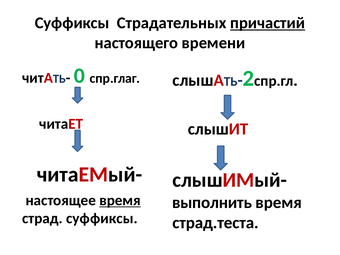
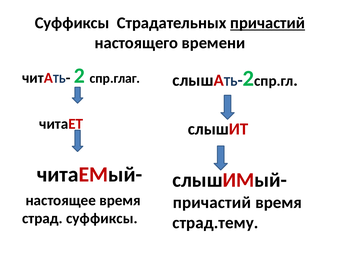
0: 0 -> 2 (79, 76)
время underline: present -> none (120, 200)
выполнить: выполнить -> причастий (212, 202)
страд.теста: страд.теста -> страд.тему (215, 223)
